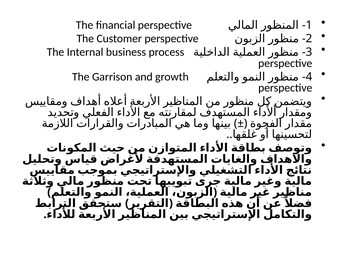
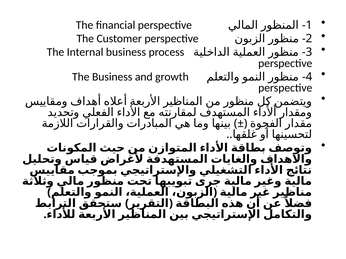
The Garrison: Garrison -> Business (112, 77)
